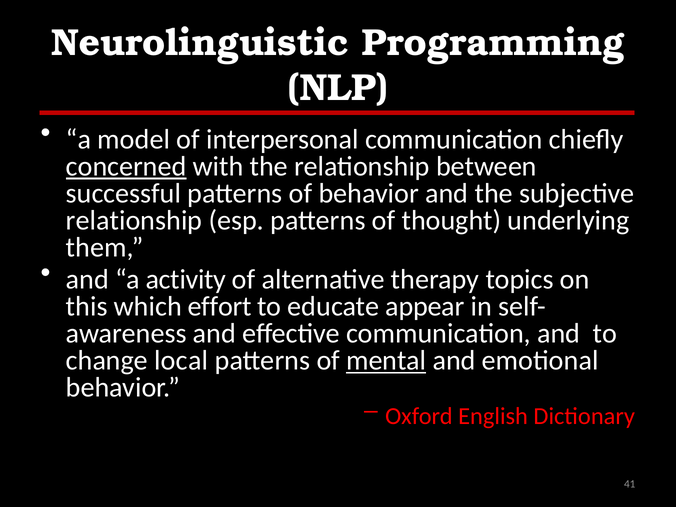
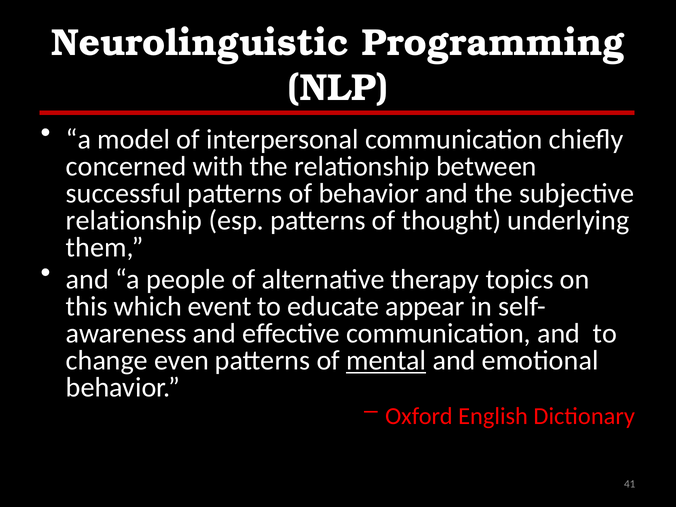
concerned underline: present -> none (126, 166)
activity: activity -> people (186, 279)
effort: effort -> event (220, 306)
local: local -> even (181, 361)
